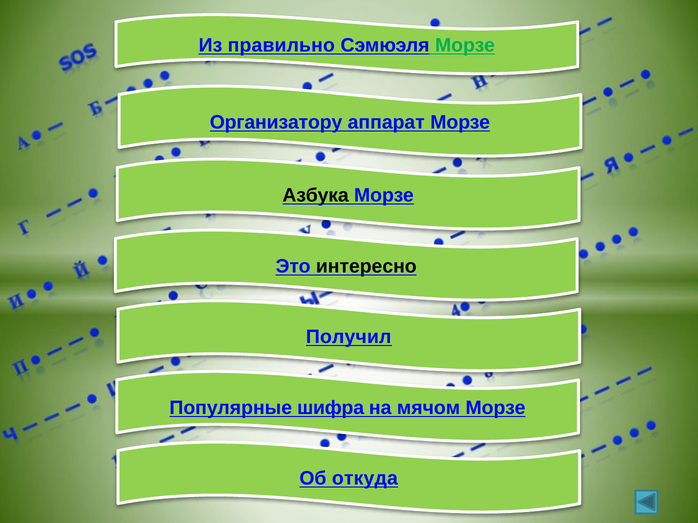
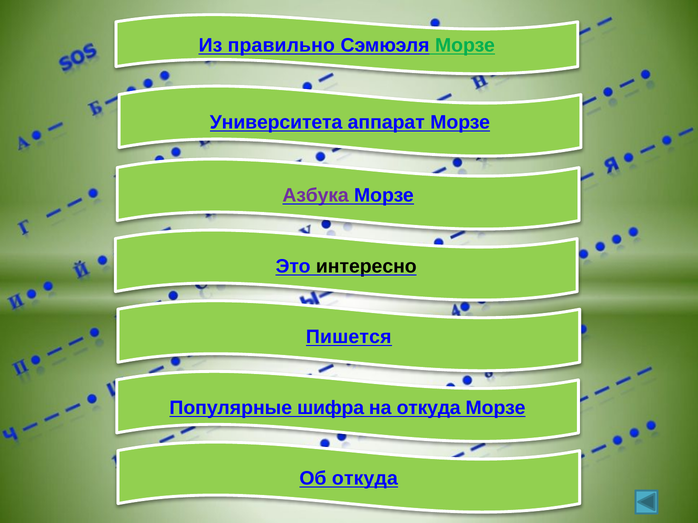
Организатору: Организатору -> Университета (276, 123)
Азбука colour: black -> purple (316, 196)
Получил: Получил -> Пишется (349, 337)
на мячом: мячом -> откуда (429, 408)
